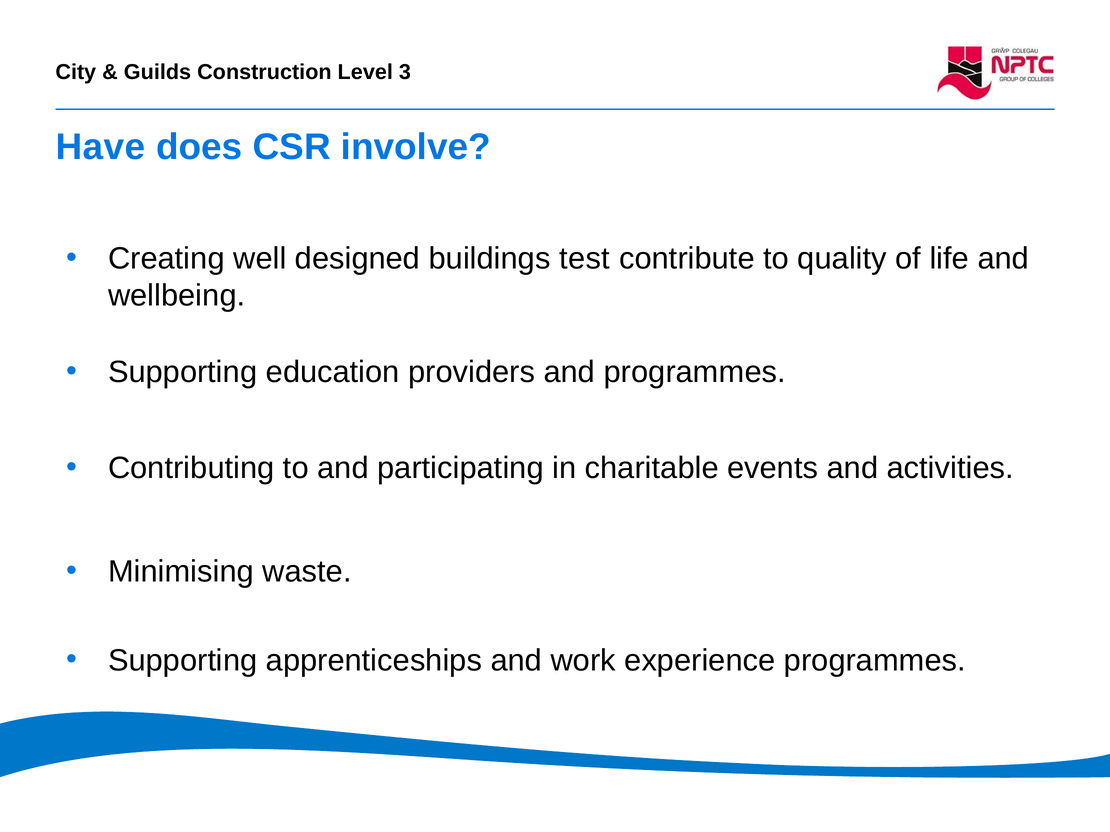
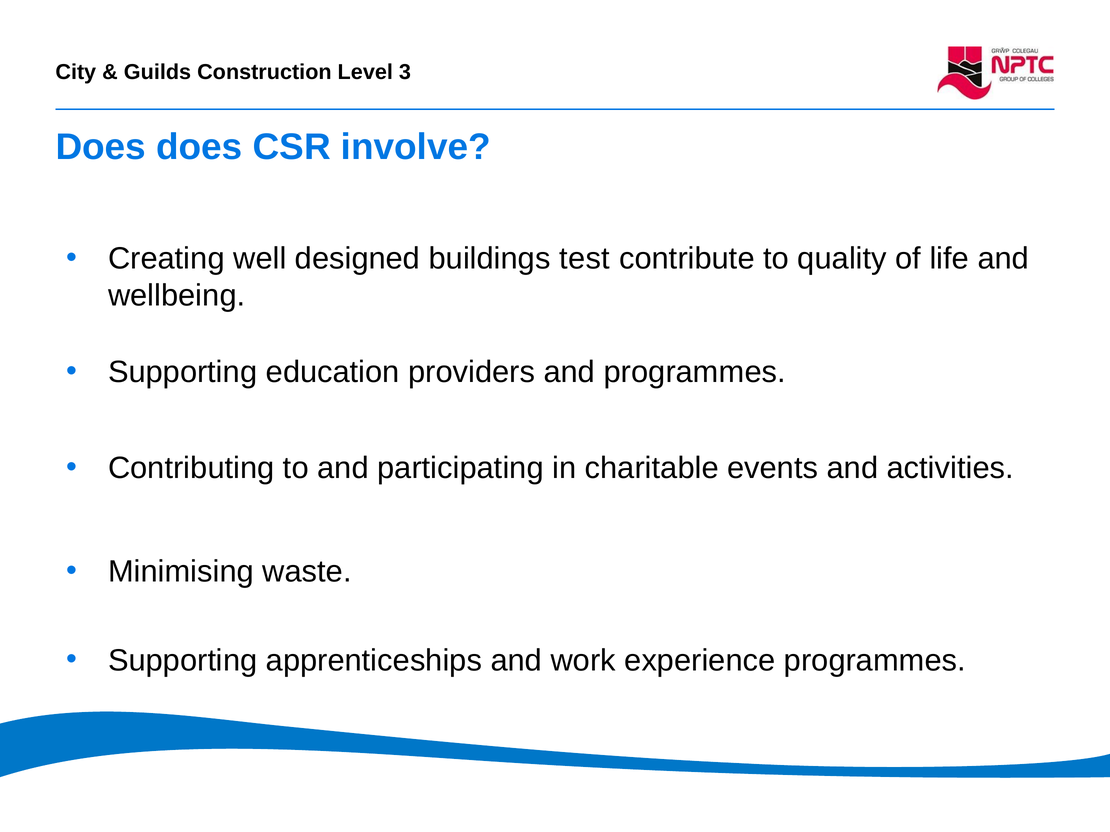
Have: Have -> Does (101, 147)
